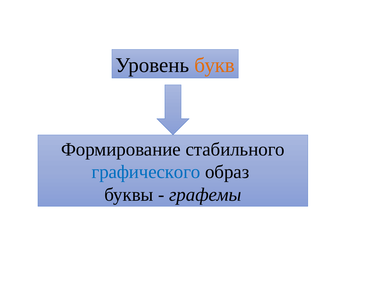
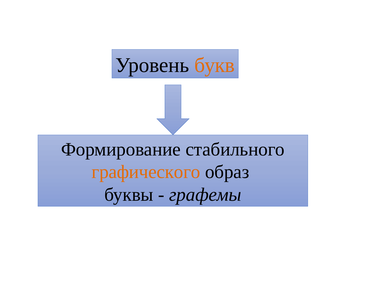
графического colour: blue -> orange (146, 172)
